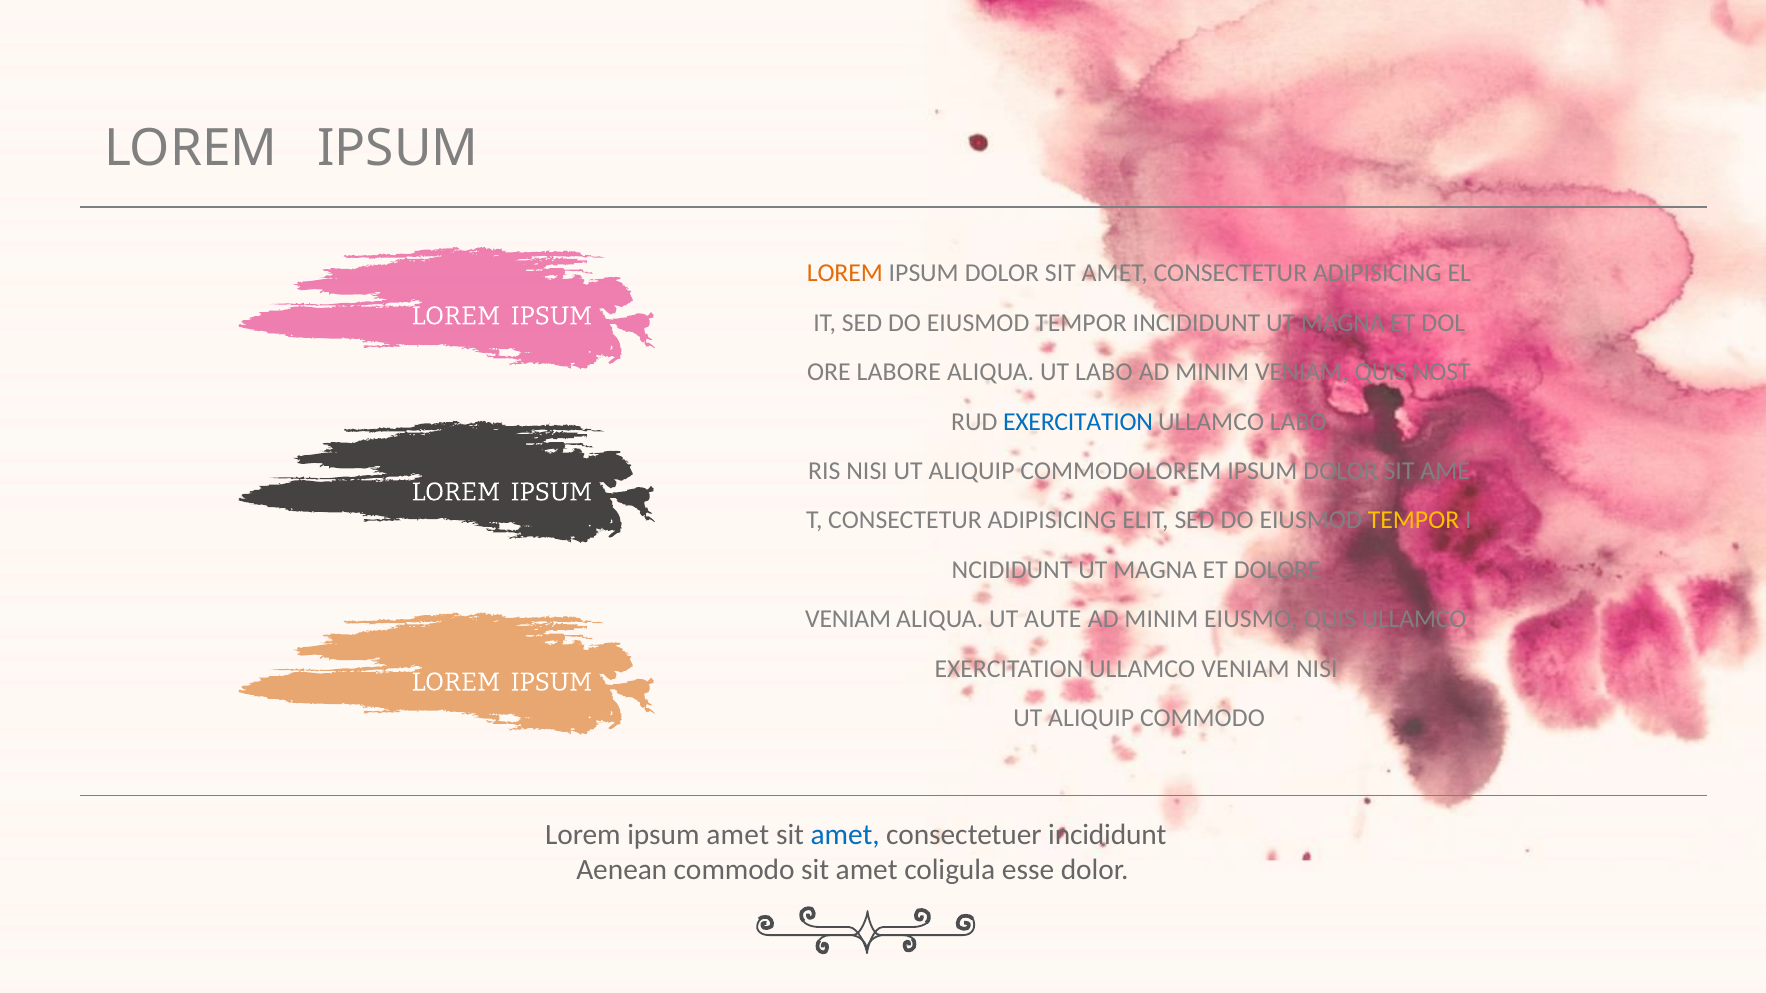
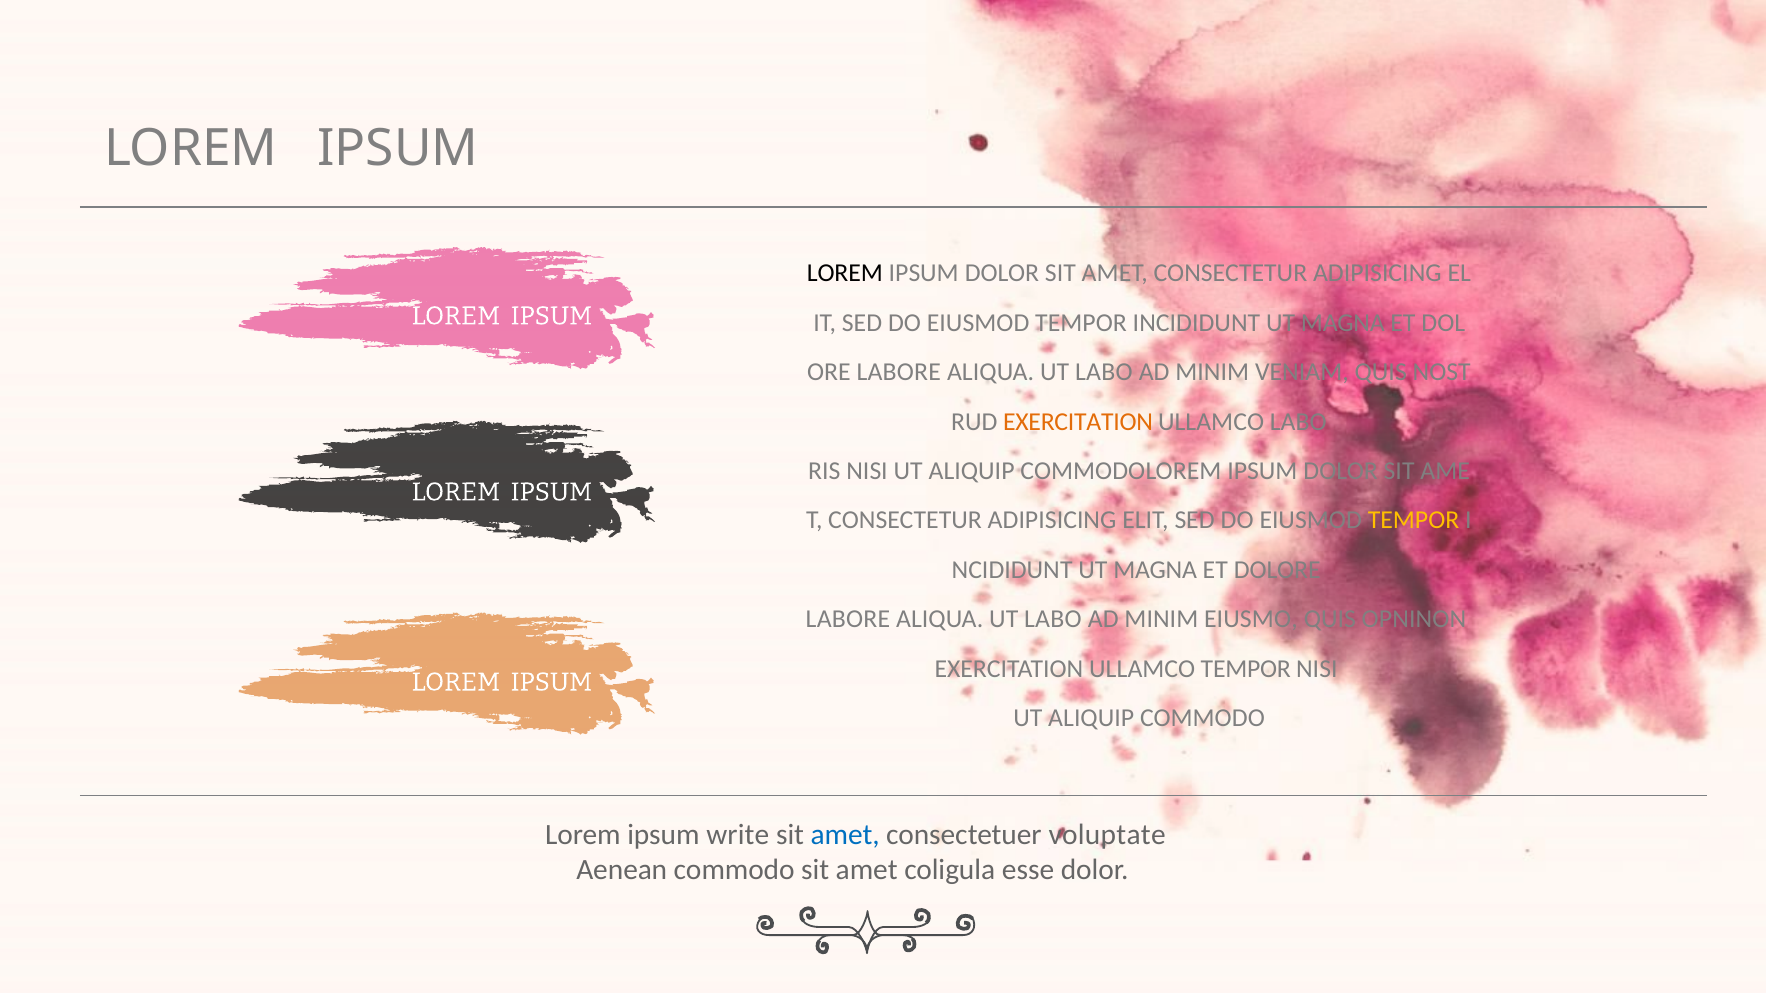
LOREM colour: orange -> black (845, 273)
EXERCITATION colour: blue -> orange (1078, 422)
VENIAM: VENIAM -> LABORE (848, 619)
AUTE: AUTE -> LABO (1053, 619)
QUIS ULLAMCO: ULLAMCO -> OPNINON (1414, 619)
ULLAMCO VENIAM: VENIAM -> TEMPOR (1246, 669)
ipsum amet: amet -> write (738, 835)
consectetuer incididunt: incididunt -> voluptate (1107, 835)
